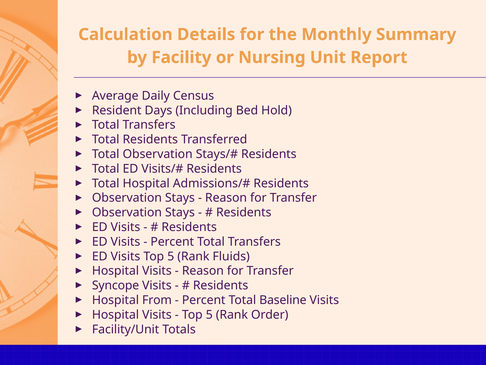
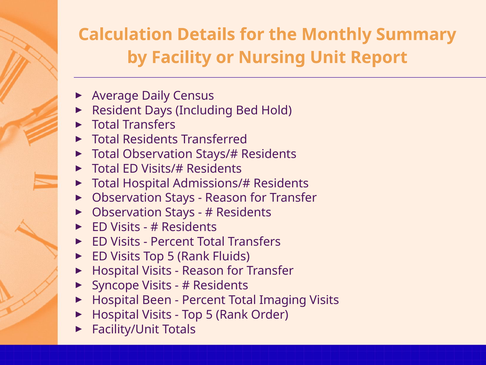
From: From -> Been (157, 300)
Baseline: Baseline -> Imaging (283, 300)
